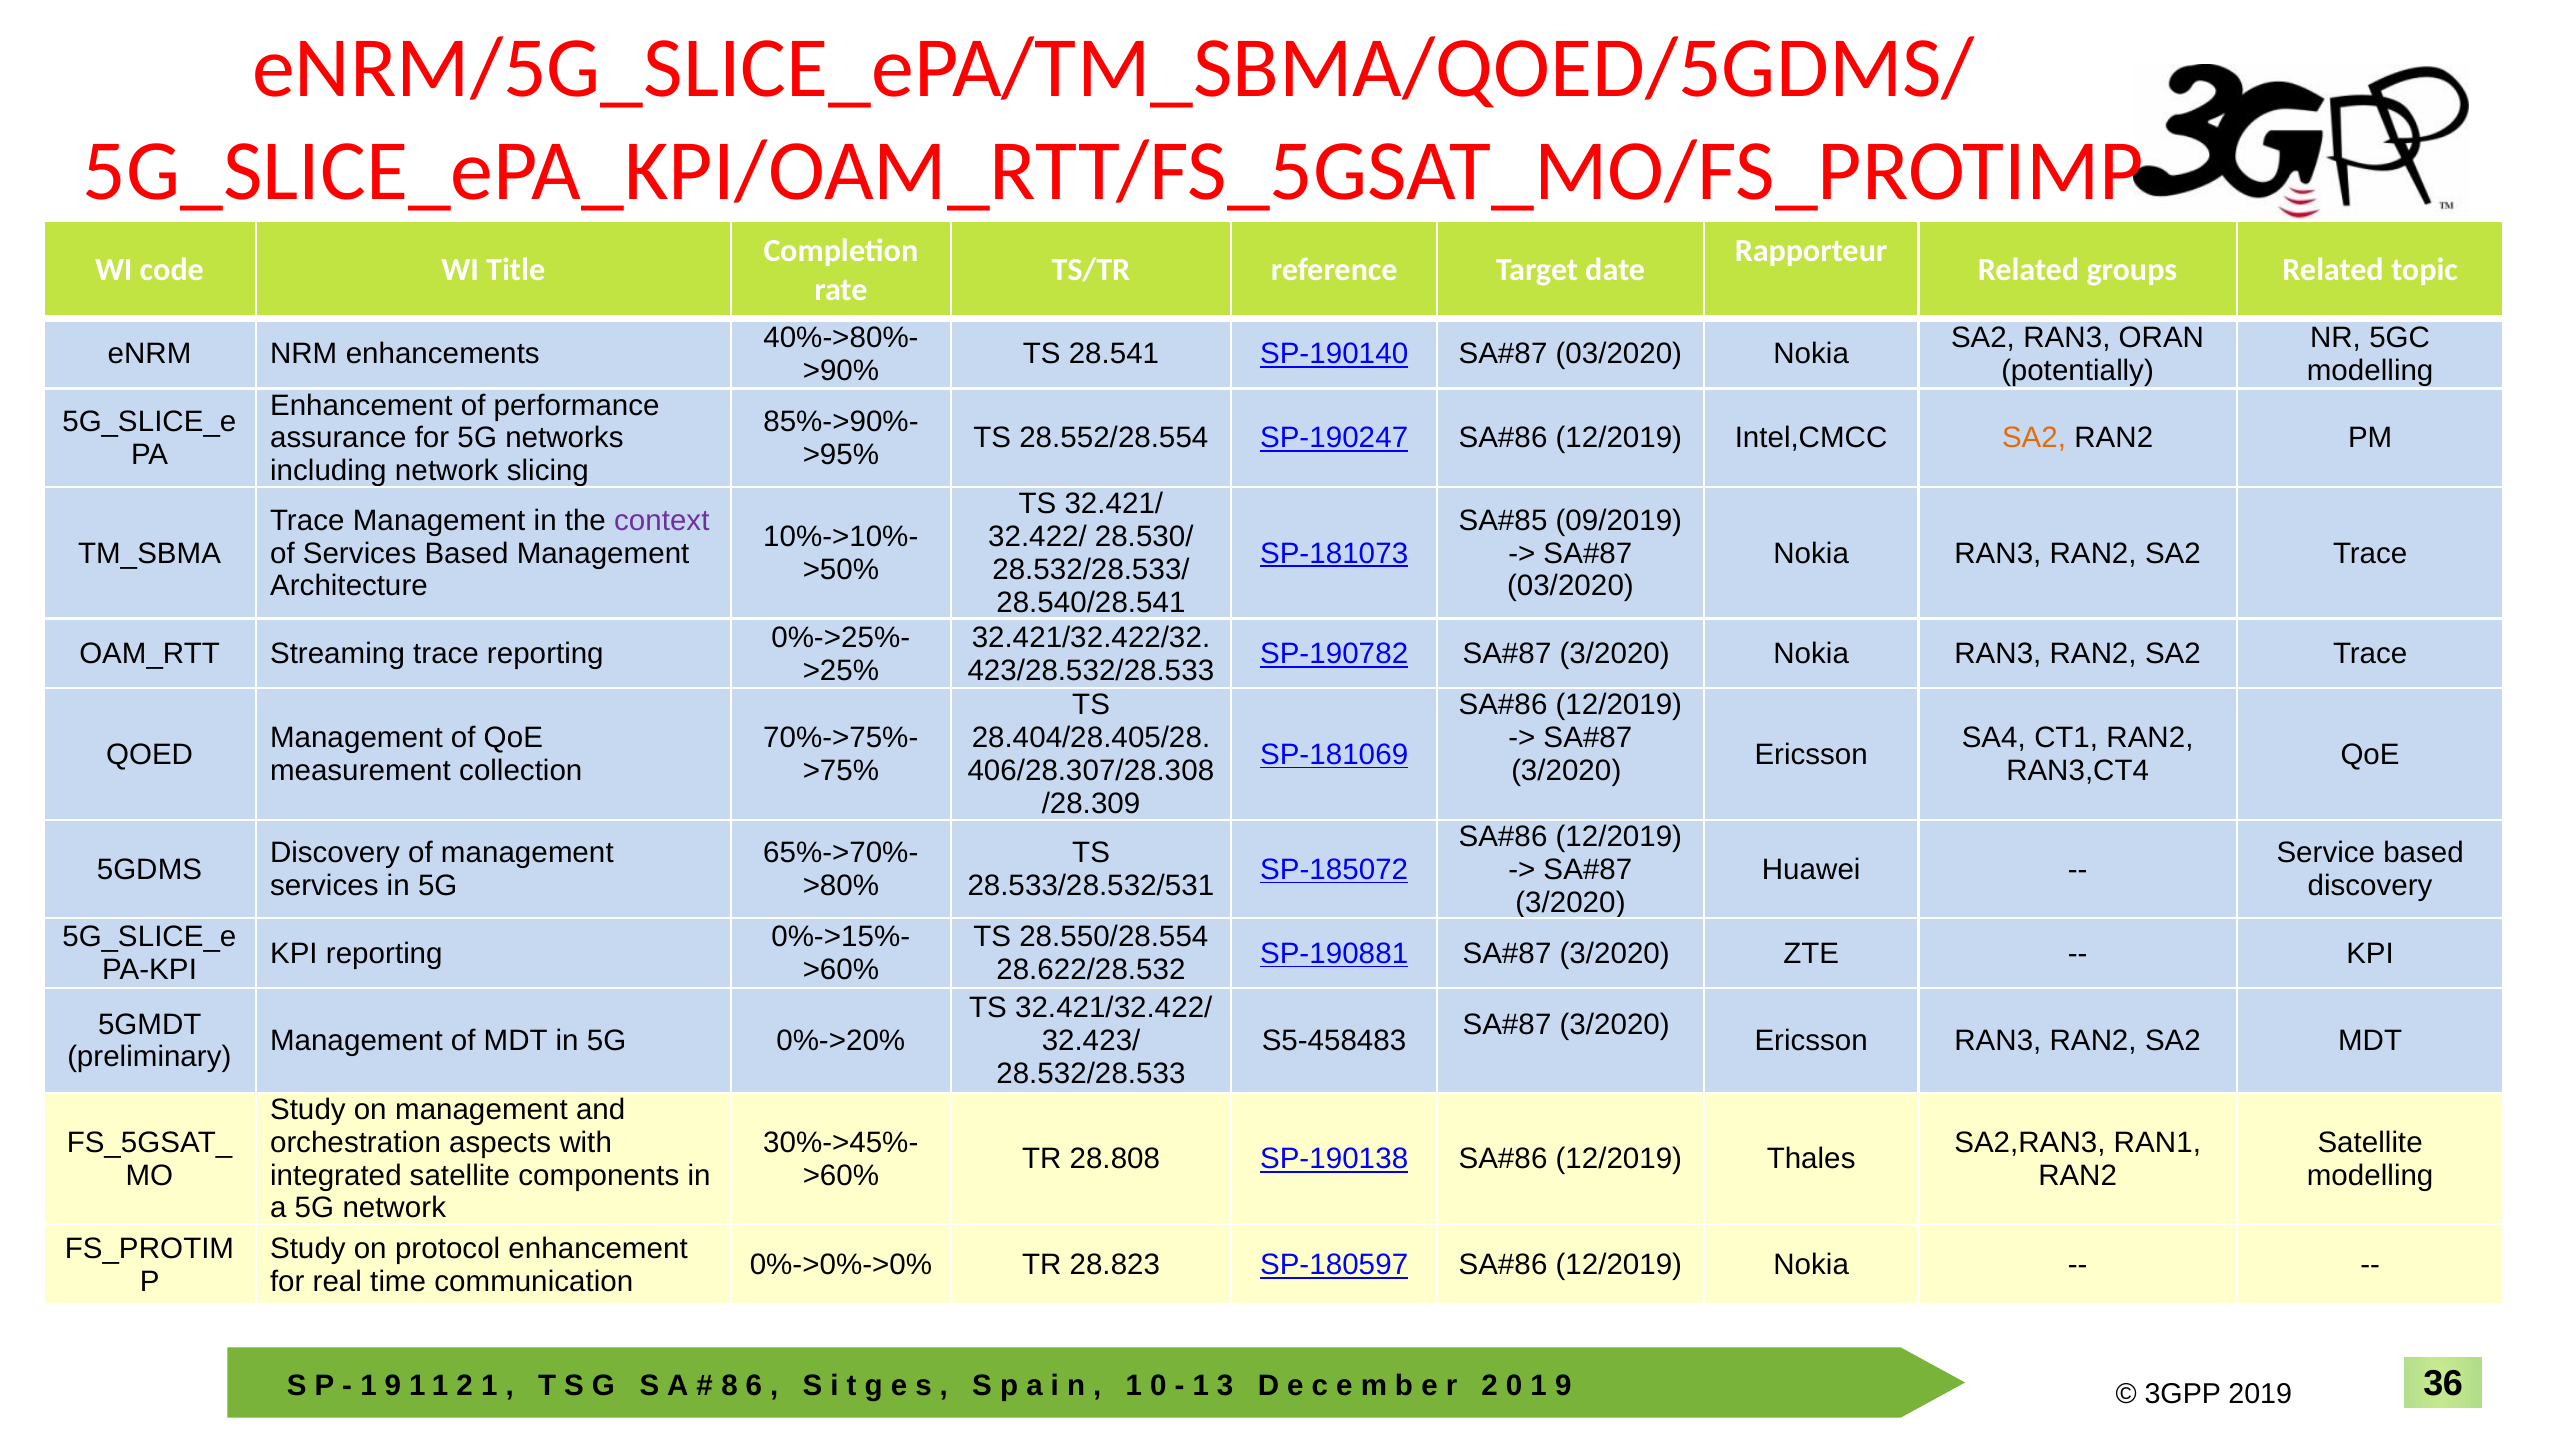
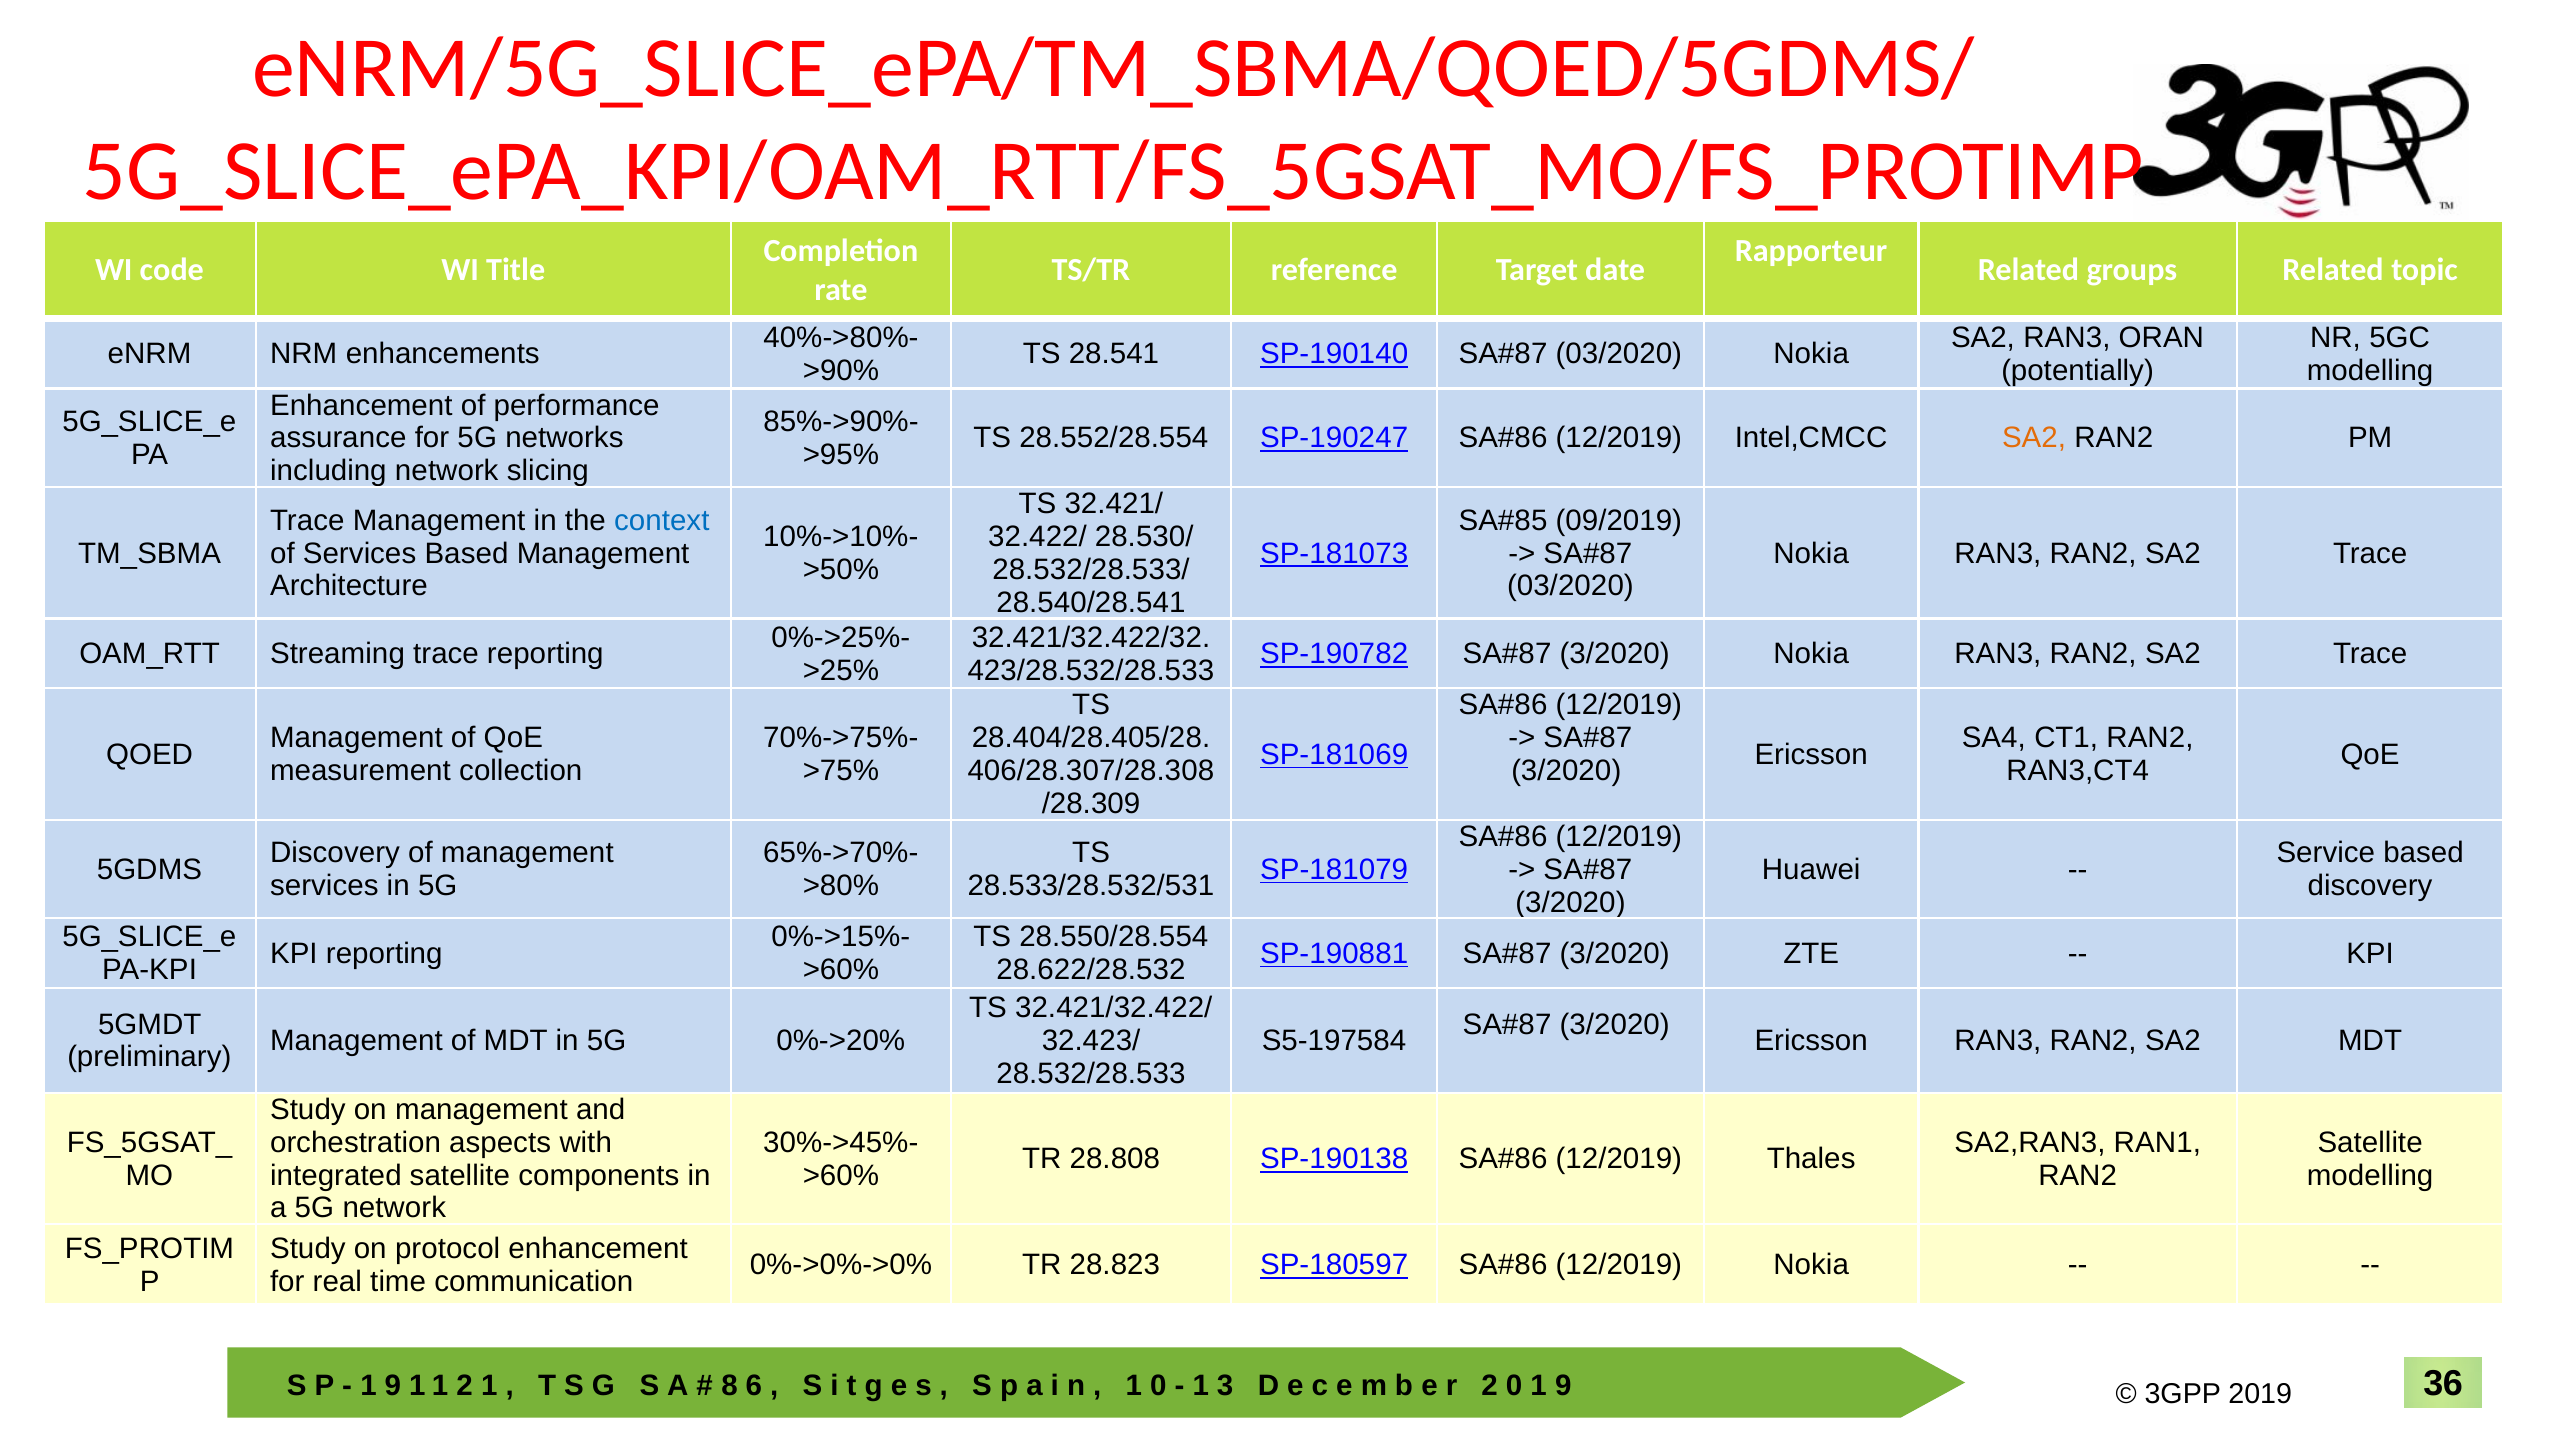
context colour: purple -> blue (662, 520)
SP-185072: SP-185072 -> SP-181079 (1334, 869)
S5-458483: S5-458483 -> S5-197584 (1334, 1041)
